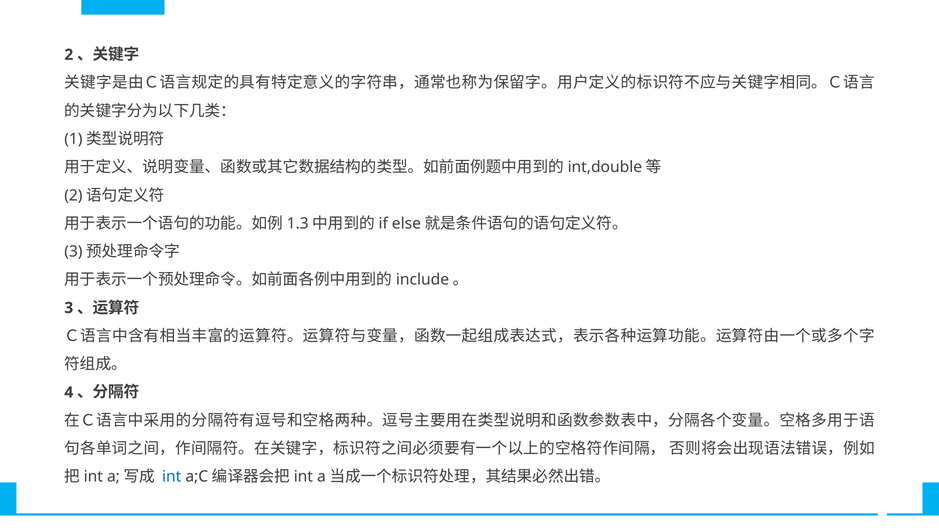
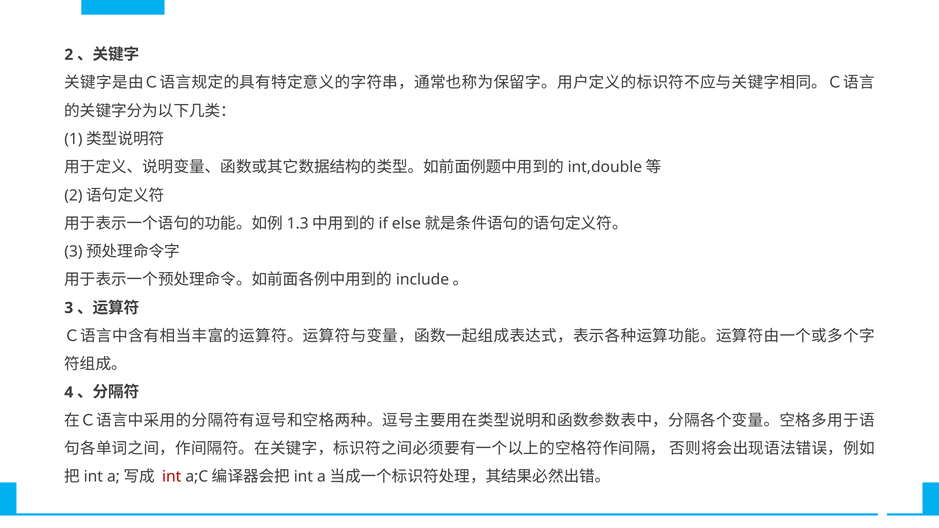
int colour: blue -> red (172, 477)
